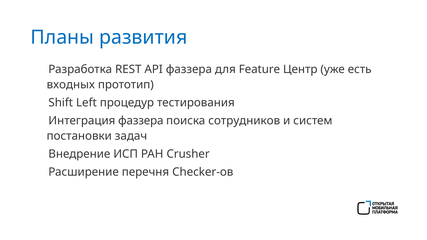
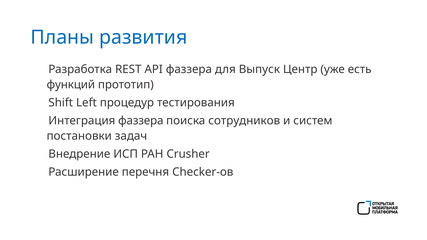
Feature: Feature -> Выпуск (259, 70)
входных: входных -> функций (71, 85)
